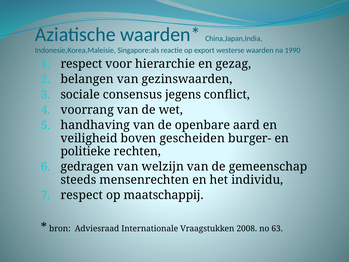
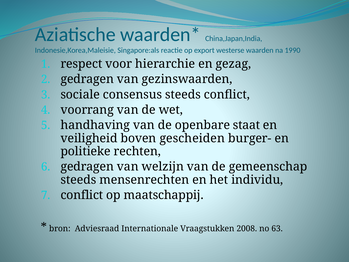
belangen: belangen -> gedragen (87, 79)
consensus jegens: jegens -> steeds (183, 94)
aard: aard -> staat (246, 125)
respect: respect -> conflict (82, 195)
